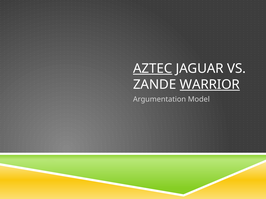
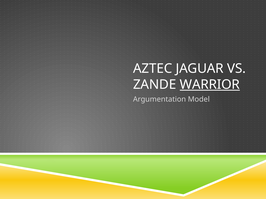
AZTEC underline: present -> none (153, 69)
